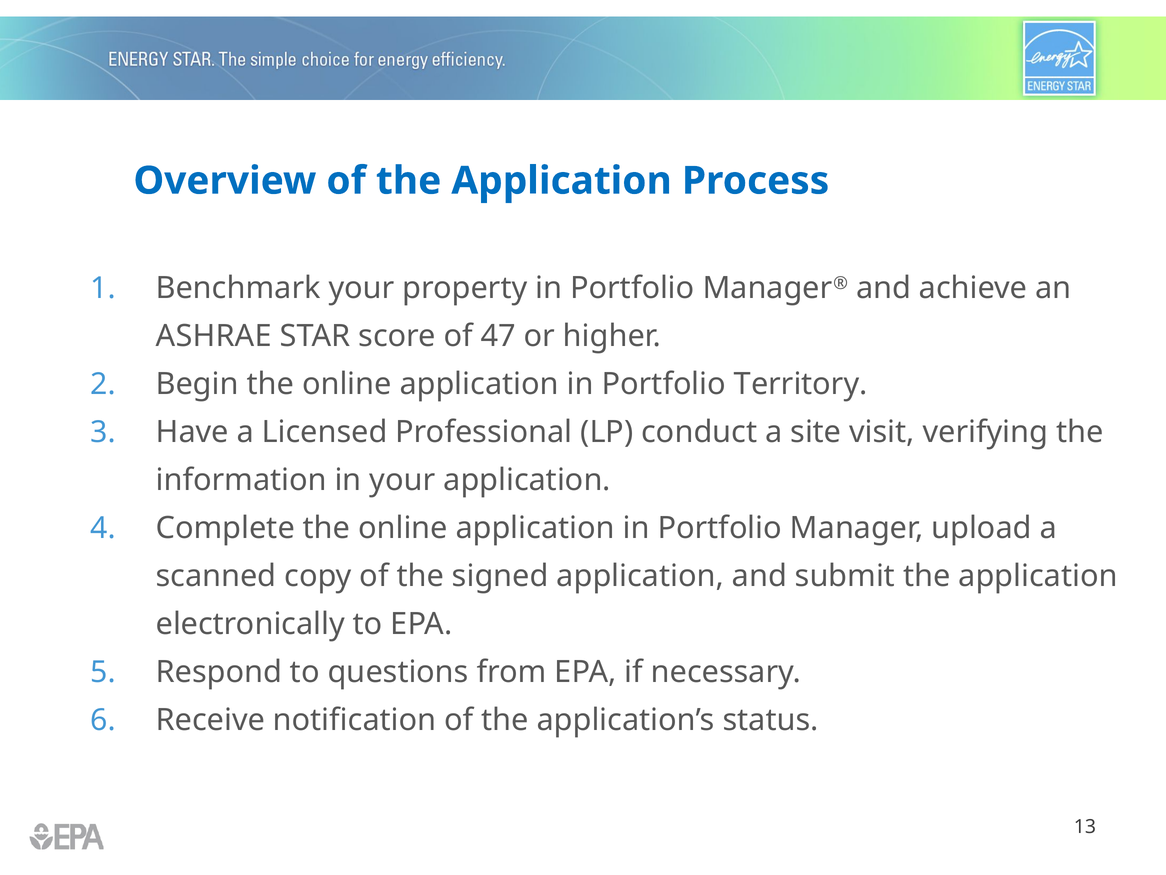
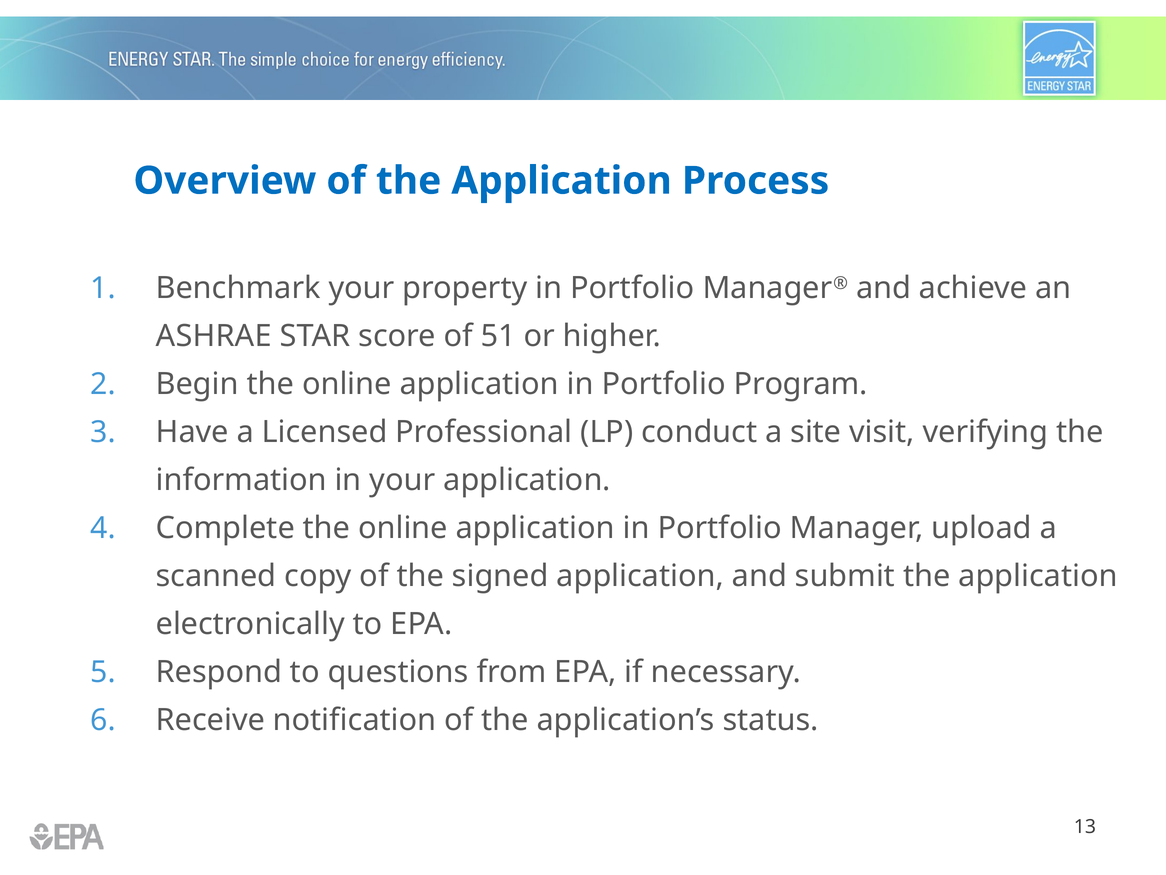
47: 47 -> 51 (498, 336)
Territory: Territory -> Program (801, 384)
